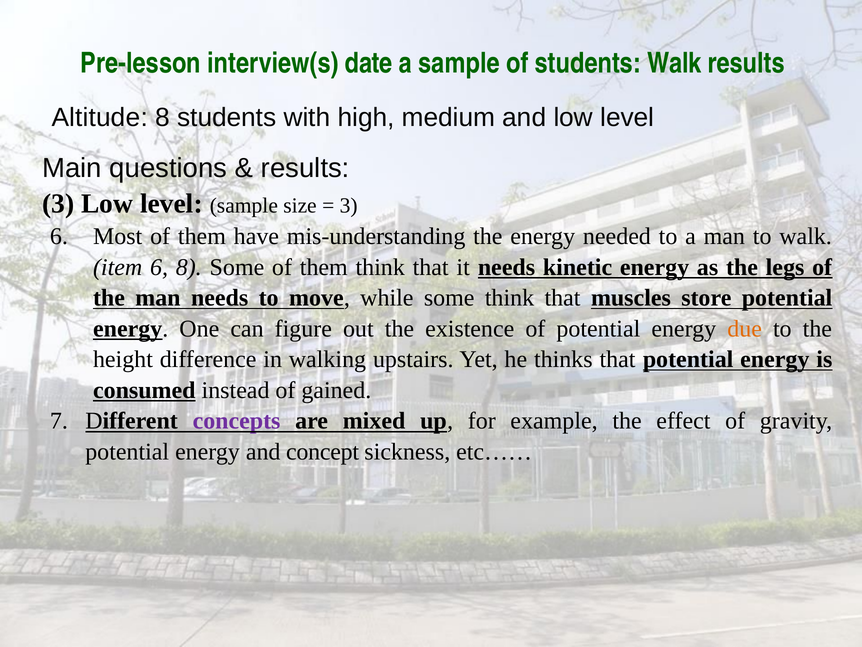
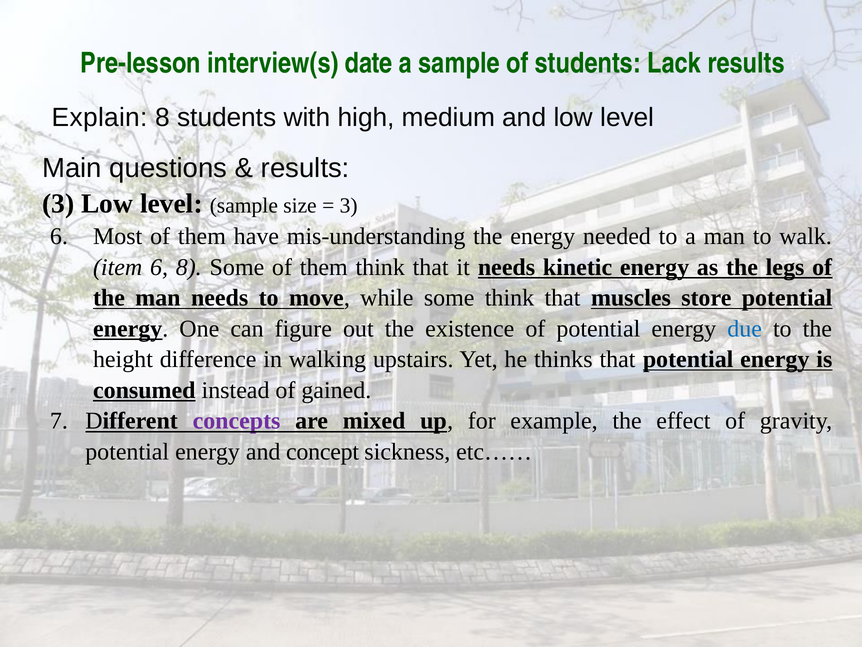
students Walk: Walk -> Lack (674, 63)
Altitude: Altitude -> Explain (100, 118)
due colour: orange -> blue (745, 328)
